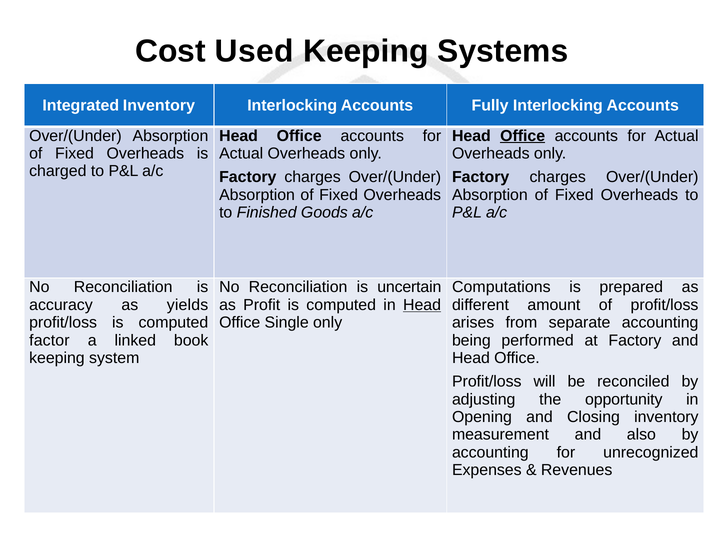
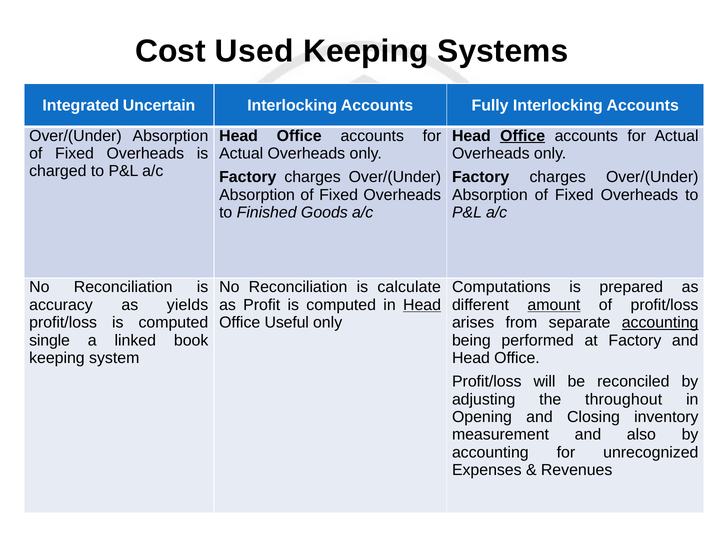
Integrated Inventory: Inventory -> Uncertain (159, 105)
uncertain: uncertain -> calculate (409, 287)
amount underline: none -> present (554, 305)
Single: Single -> Useful (287, 323)
accounting underline: none -> present (660, 323)
factor: factor -> single (50, 340)
opportunity: opportunity -> throughout (624, 399)
